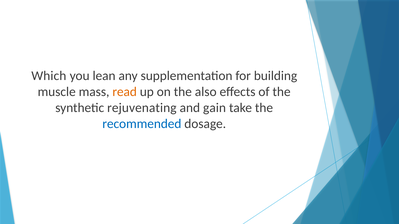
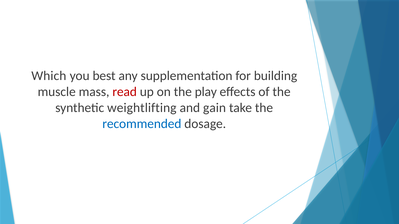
lean: lean -> best (104, 76)
read colour: orange -> red (125, 92)
also: also -> play (206, 92)
rejuvenating: rejuvenating -> weightlifting (142, 108)
